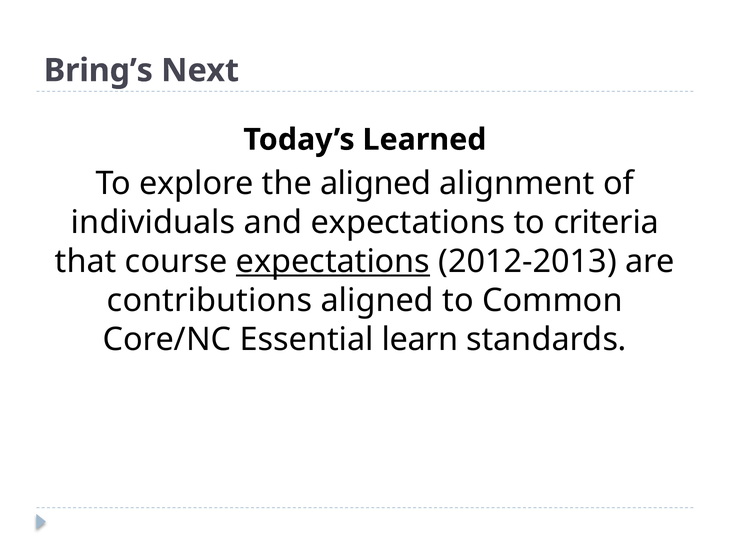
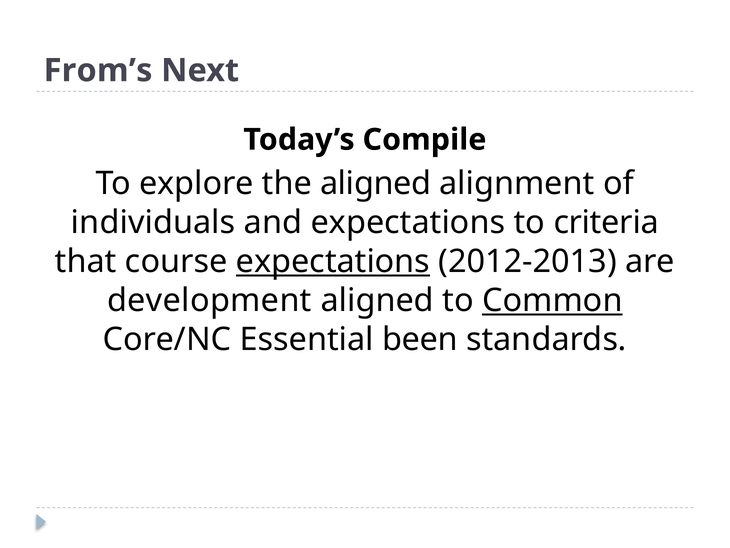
Bring’s: Bring’s -> From’s (98, 70)
Learned: Learned -> Compile (424, 140)
contributions: contributions -> development (209, 300)
Common underline: none -> present (552, 300)
learn: learn -> been (420, 339)
